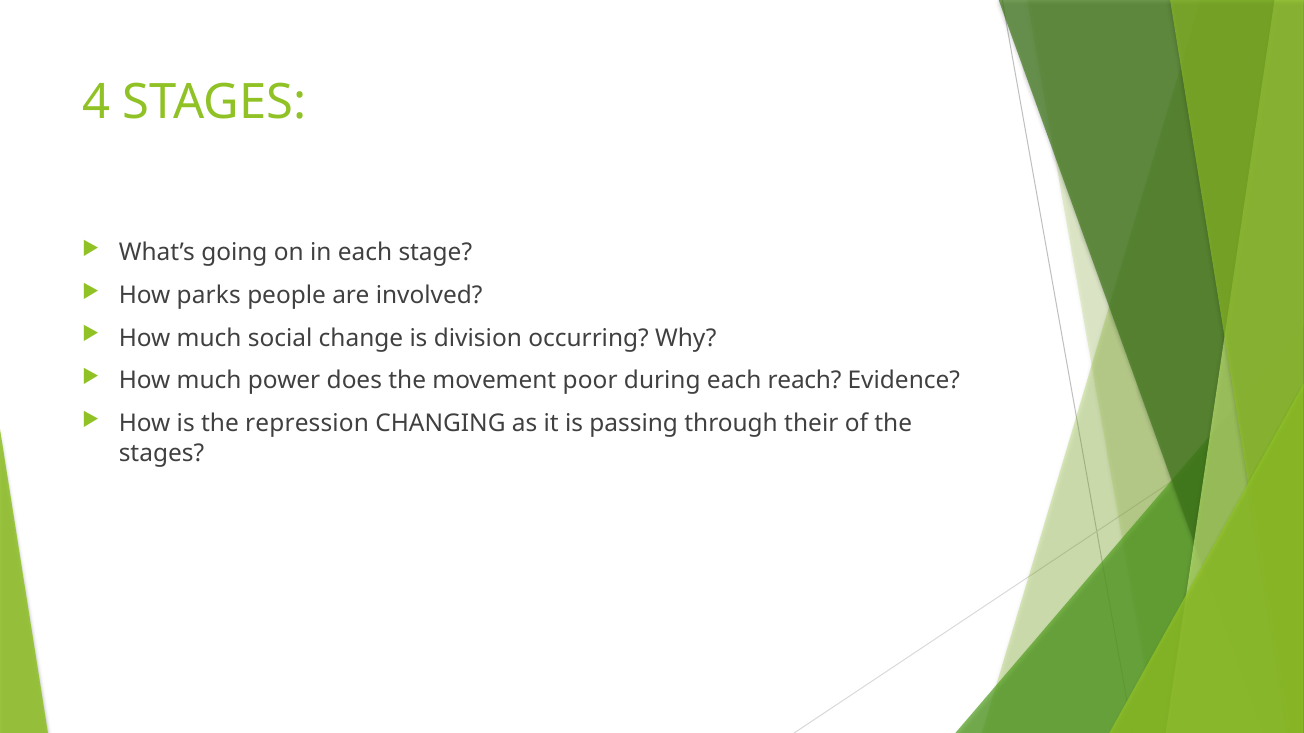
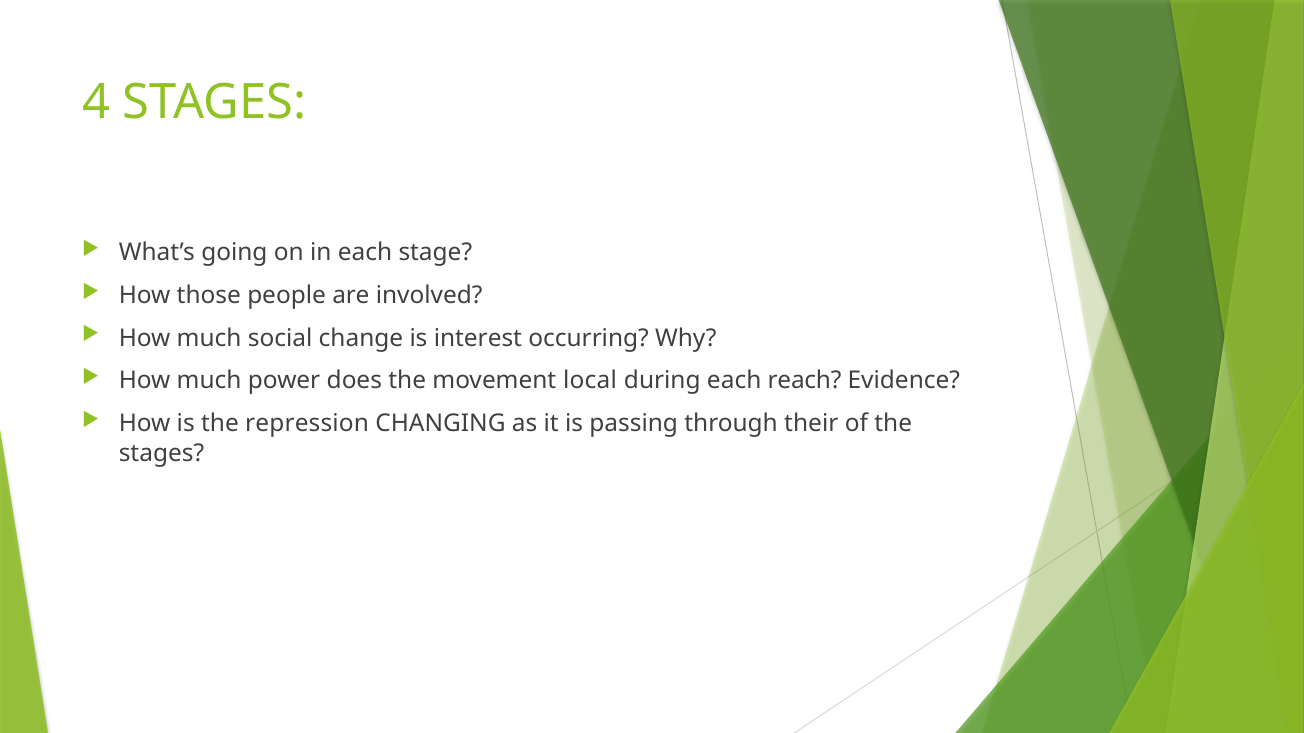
parks: parks -> those (209, 295)
division: division -> interest (478, 338)
poor: poor -> local (590, 381)
